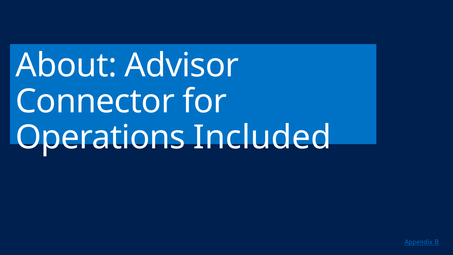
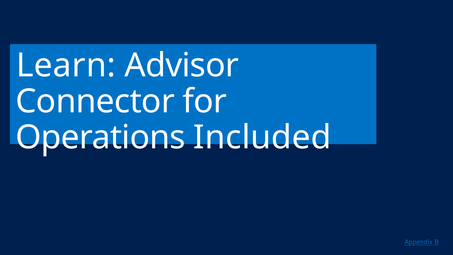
About: About -> Learn (66, 65)
